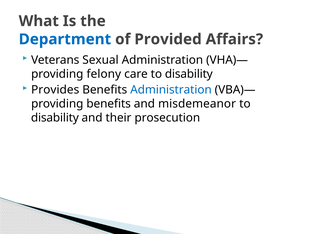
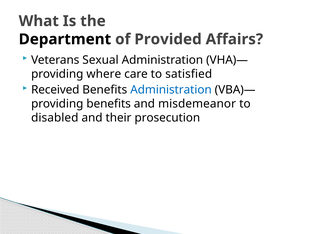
Department colour: blue -> black (65, 39)
felony: felony -> where (104, 74)
care to disability: disability -> satisfied (189, 74)
Provides: Provides -> Received (55, 90)
disability: disability -> disabled (55, 118)
